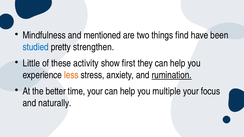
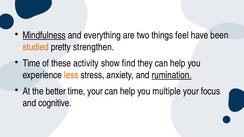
Mindfulness underline: none -> present (44, 35)
mentioned: mentioned -> everything (102, 35)
find: find -> feel (182, 35)
studied colour: blue -> orange (36, 47)
Little: Little -> Time (31, 63)
first: first -> find (129, 63)
naturally: naturally -> cognitive (55, 103)
